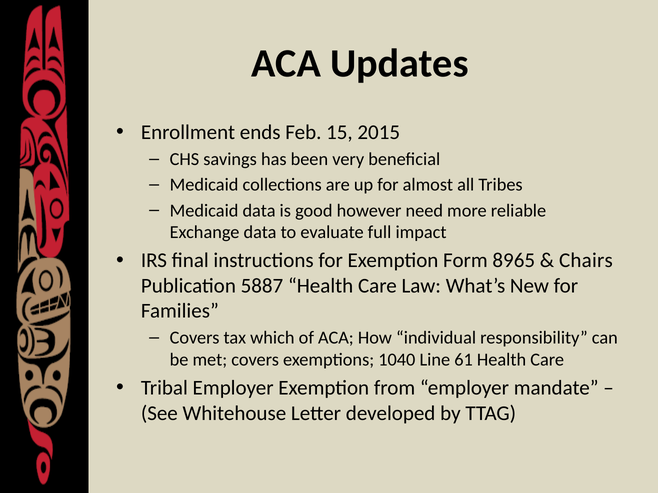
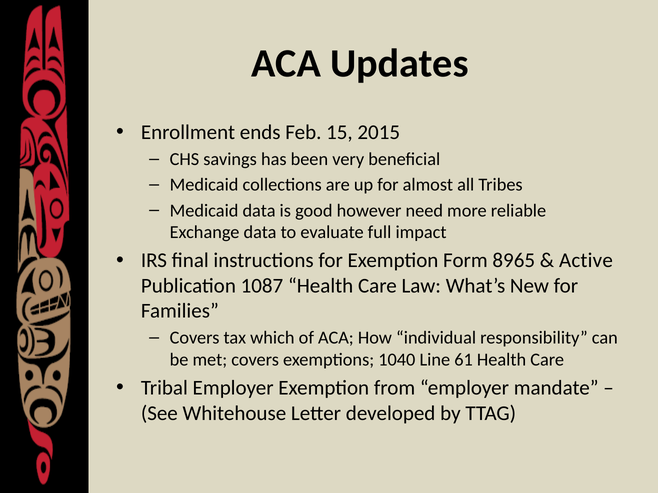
Chairs: Chairs -> Active (586, 261)
5887: 5887 -> 1087 (262, 286)
